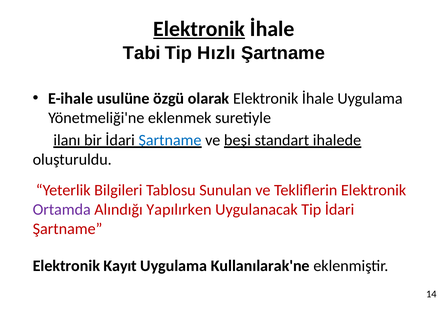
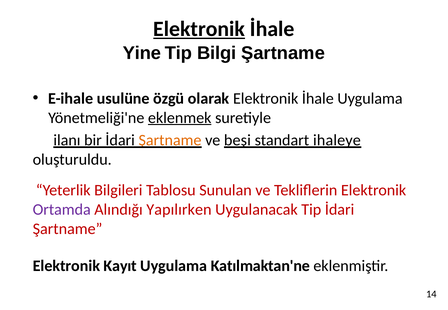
Tabi: Tabi -> Yine (142, 53)
Hızlı: Hızlı -> Bilgi (217, 53)
eklenmek underline: none -> present (180, 118)
Şartname colour: blue -> orange (170, 140)
ihalede: ihalede -> ihaleye (337, 140)
Kullanılarak'ne: Kullanılarak'ne -> Katılmaktan'ne (260, 266)
